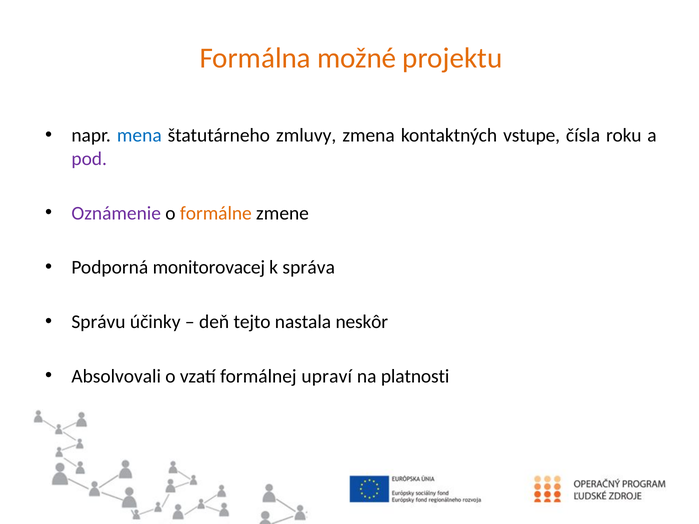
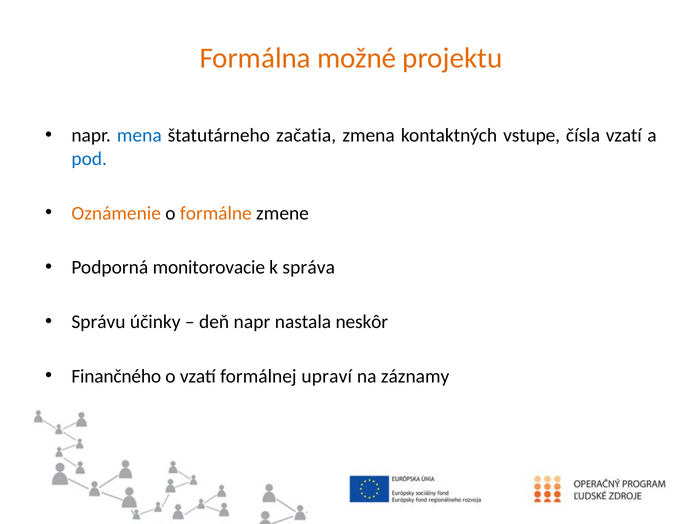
zmluvy: zmluvy -> začatia (306, 136)
čísla roku: roku -> vzatí (624, 136)
pod colour: purple -> blue (89, 159)
Oznámenie colour: purple -> orange (116, 213)
monitorovacej: monitorovacej -> monitorovacie (209, 268)
deň tejto: tejto -> napr (252, 322)
Absolvovali: Absolvovali -> Finančného (116, 376)
platnosti: platnosti -> záznamy (415, 376)
